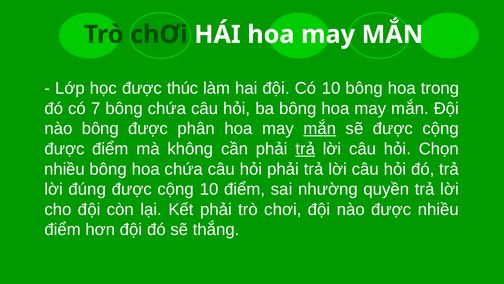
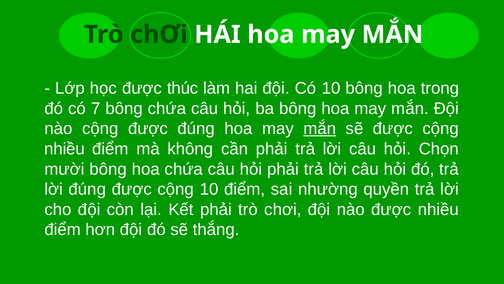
nào bông: bông -> cộng (100, 129)
được phân: phân -> đúng (196, 129)
được: được -> nhiều (65, 149)
trả underline: present -> none (305, 149)
nhiều: nhiều -> mười (64, 169)
